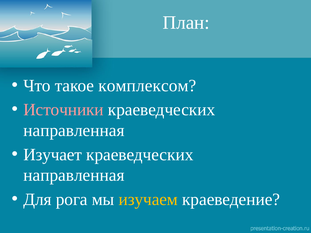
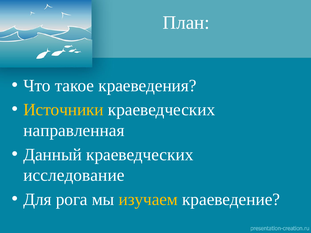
комплексом: комплексом -> краеведения (147, 86)
Источники colour: pink -> yellow (64, 110)
Изучает: Изучает -> Данный (53, 155)
направленная: направленная -> исследование (74, 175)
